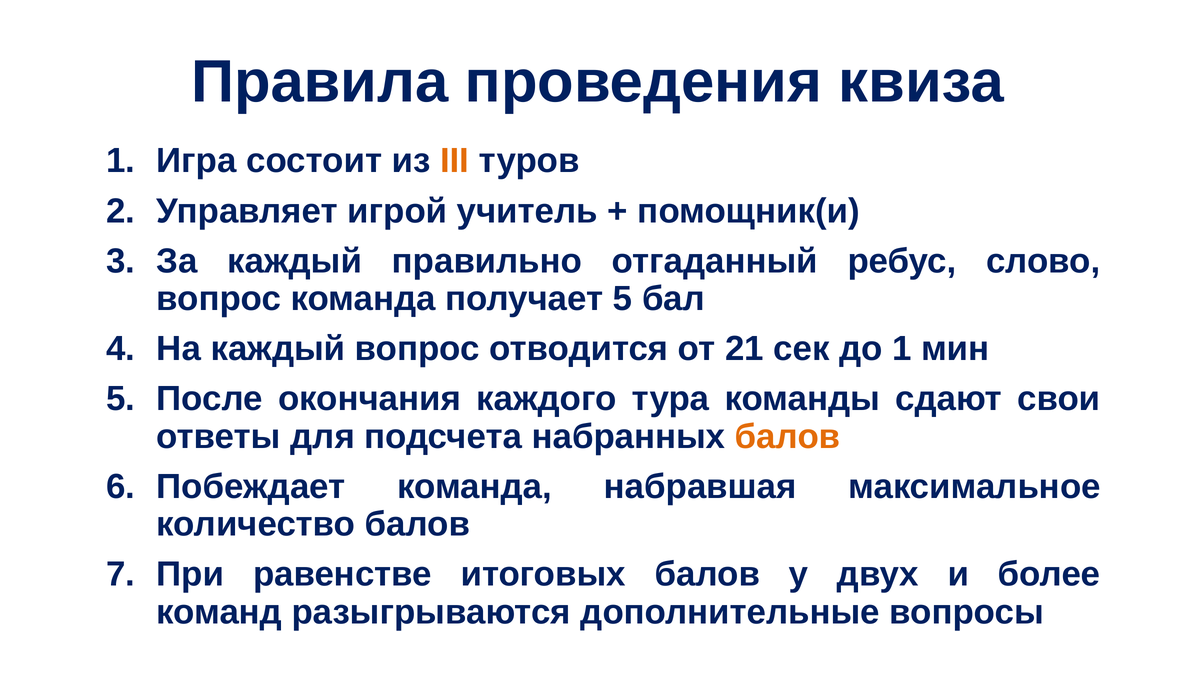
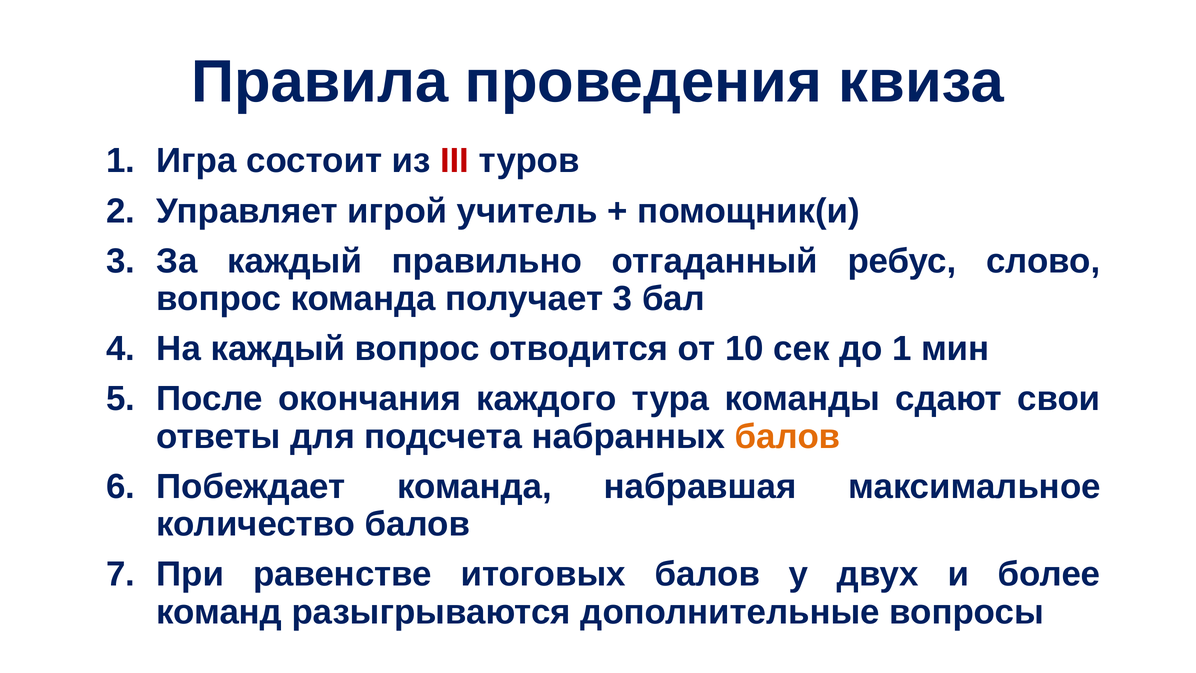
III colour: orange -> red (455, 161)
получает 5: 5 -> 3 (623, 299)
21: 21 -> 10 (744, 349)
